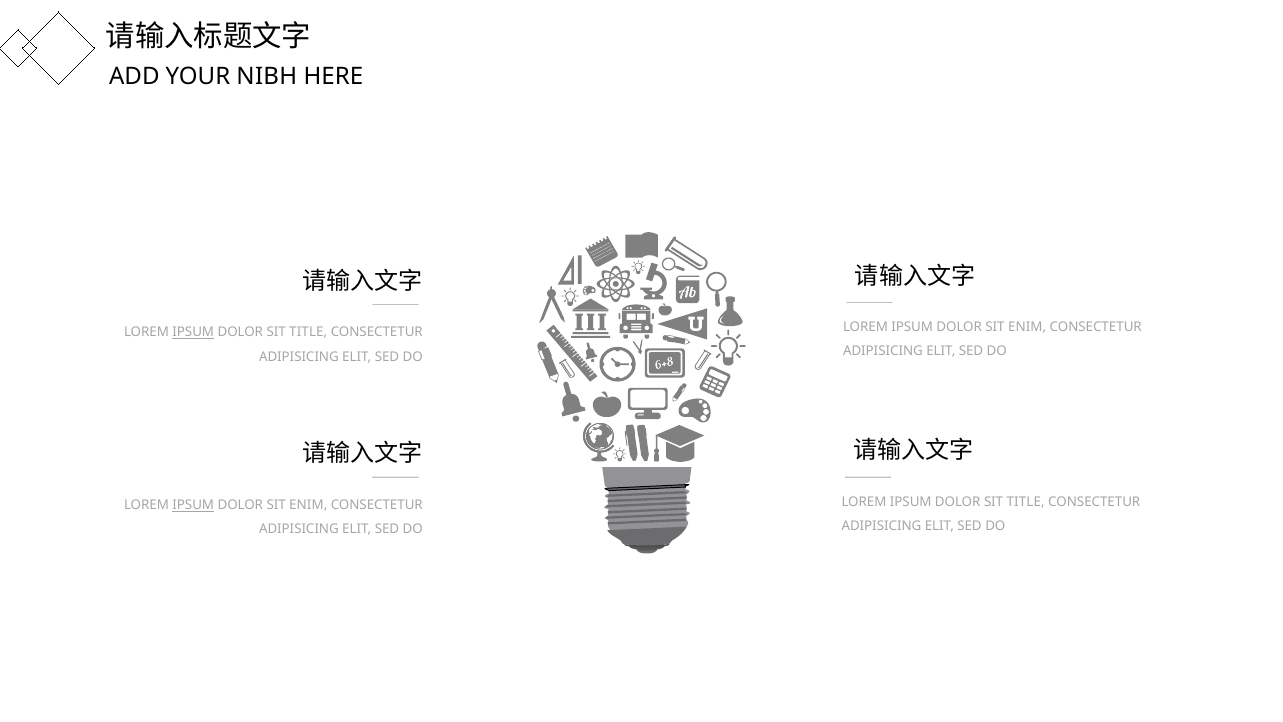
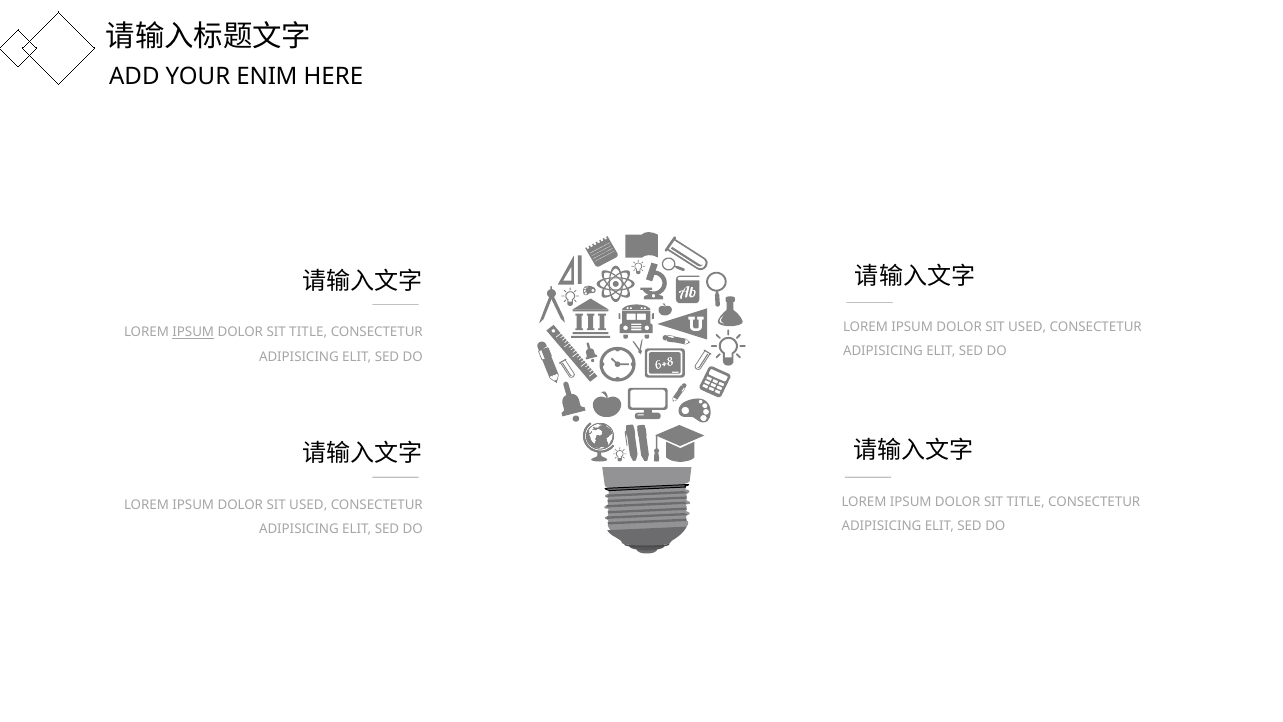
NIBH: NIBH -> ENIM (267, 76)
ENIM: ENIM -> USED (1027, 327)
IPSUM underline: present -> none (193, 505)
ENIM: ENIM -> USED (308, 505)
